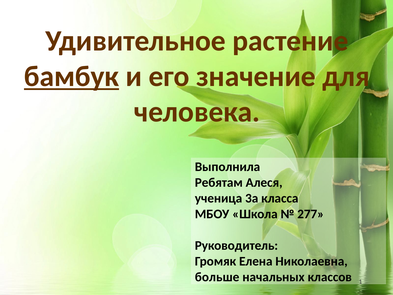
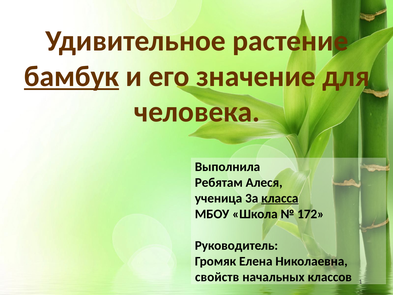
класса underline: none -> present (280, 198)
277: 277 -> 172 (311, 214)
больше: больше -> свойств (217, 277)
